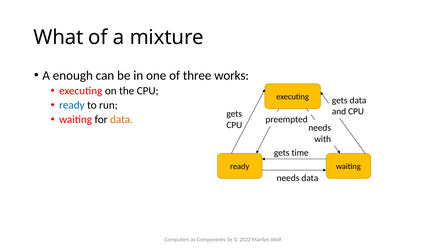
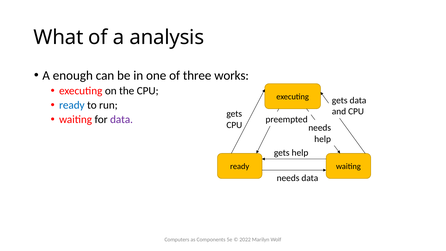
mixture: mixture -> analysis (167, 37)
data colour: orange -> purple (122, 119)
with: with -> help (323, 139)
gets time: time -> help (300, 153)
